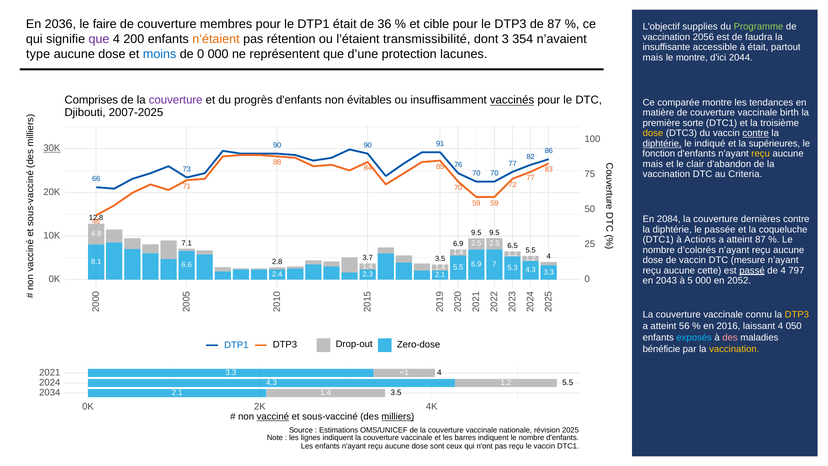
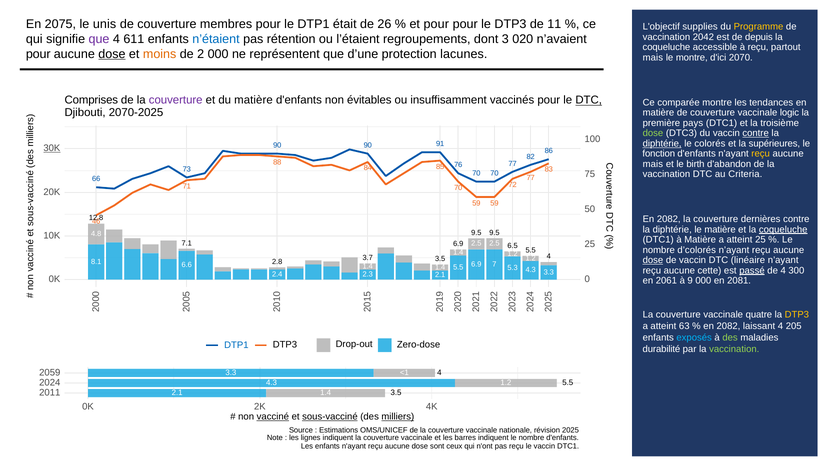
2036: 2036 -> 2075 (60, 24)
faire: faire -> unis (105, 24)
36: 36 -> 26 (384, 24)
et cible: cible -> pour (436, 24)
de 87: 87 -> 11 (554, 24)
Programme colour: light green -> yellow (759, 27)
2056: 2056 -> 2042 (703, 37)
faudra: faudra -> depuis (759, 37)
200: 200 -> 611 (134, 39)
n’étaient colour: orange -> blue (216, 39)
transmissibilité: transmissibilité -> regroupements (427, 39)
354: 354 -> 020 (523, 39)
insuffisante: insuffisante -> coqueluche (666, 47)
à était: était -> reçu (758, 47)
type: type -> pour (38, 54)
dose underline: none -> present (112, 54)
moins colour: blue -> orange (160, 54)
de 0: 0 -> 2 (201, 54)
2044: 2044 -> 2070 (741, 58)
du progrès: progrès -> matière (253, 100)
vaccinés underline: present -> none (512, 100)
DTC underline: none -> present (589, 100)
2007-2025: 2007-2025 -> 2070-2025 (136, 112)
birth: birth -> logic (790, 113)
sorte: sorte -> pays (693, 123)
dose colour: yellow -> light green (653, 133)
indiqué: indiqué -> colorés (710, 143)
clair: clair -> birth (695, 164)
2084: 2084 -> 2082 (669, 219)
le passée: passée -> matière (720, 229)
coqueluche underline: none -> present (783, 229)
à Actions: Actions -> Matière (700, 240)
atteint 87: 87 -> 25 (760, 240)
dose underline: none -> present (653, 260)
mesure: mesure -> linéaire (748, 260)
797: 797 -> 300 (796, 270)
2043: 2043 -> 2061 (666, 281)
à 5: 5 -> 9 (690, 281)
2052: 2052 -> 2081 (739, 281)
connu: connu -> quatre (759, 315)
56: 56 -> 63 (684, 326)
2016: 2016 -> 2082 (728, 326)
050: 050 -> 205 (794, 326)
des colour: pink -> light green (730, 337)
bénéficie: bénéficie -> durabilité (661, 349)
vaccination colour: yellow -> light green (734, 349)
2021: 2021 -> 2059 (50, 372)
2034: 2034 -> 2011 (50, 393)
sous-vacciné underline: none -> present (330, 416)
